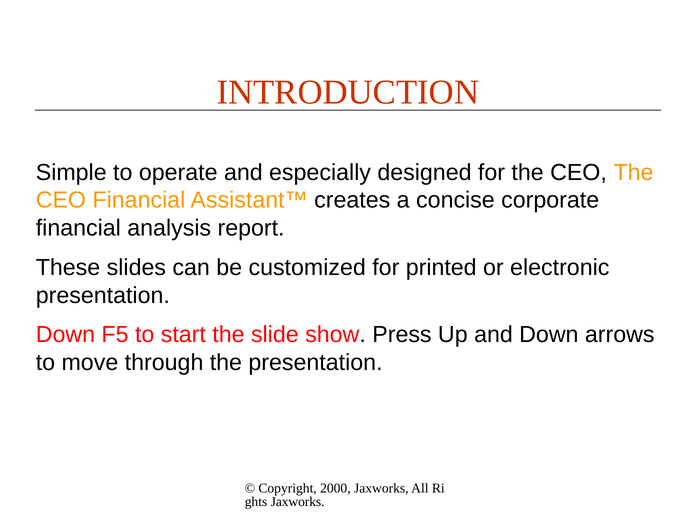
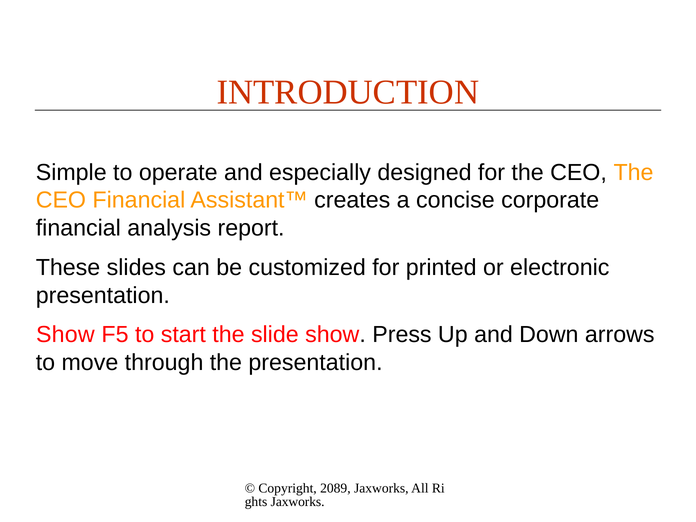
Down: Down -> Show (65, 335)
2000: 2000 -> 2089 (335, 488)
